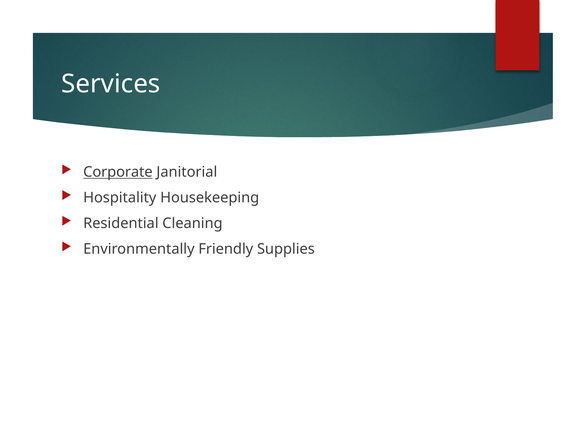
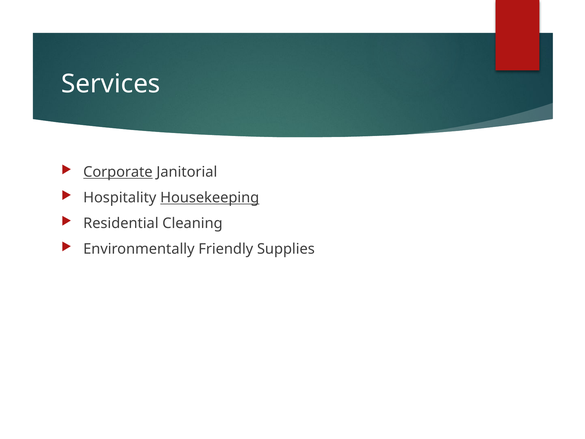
Housekeeping underline: none -> present (210, 198)
